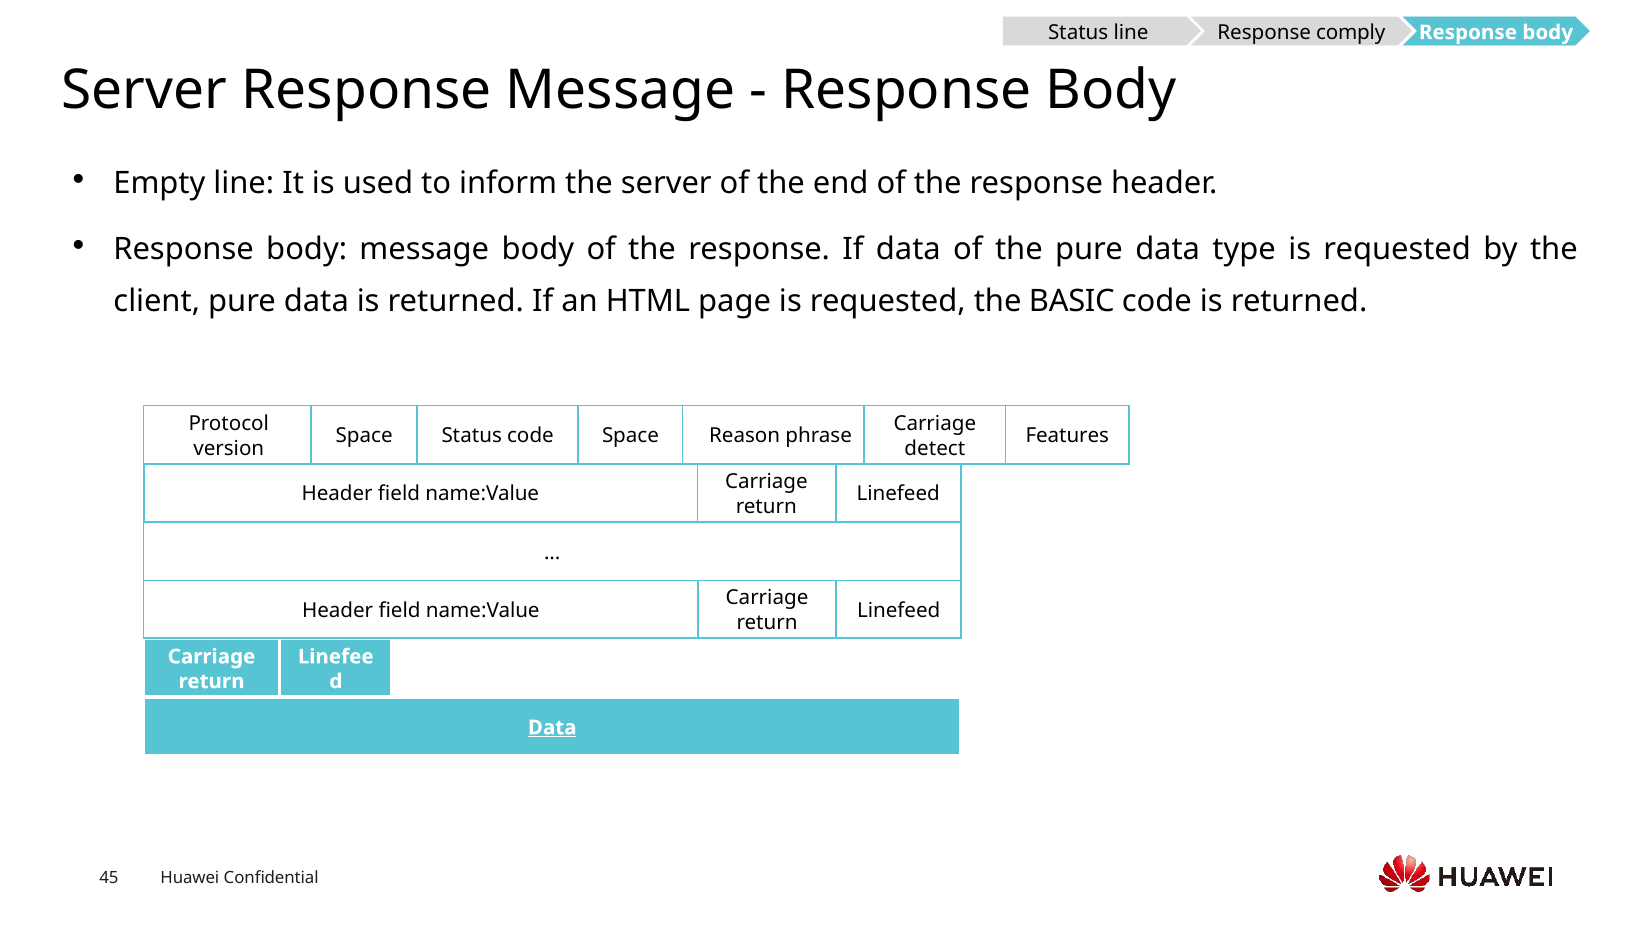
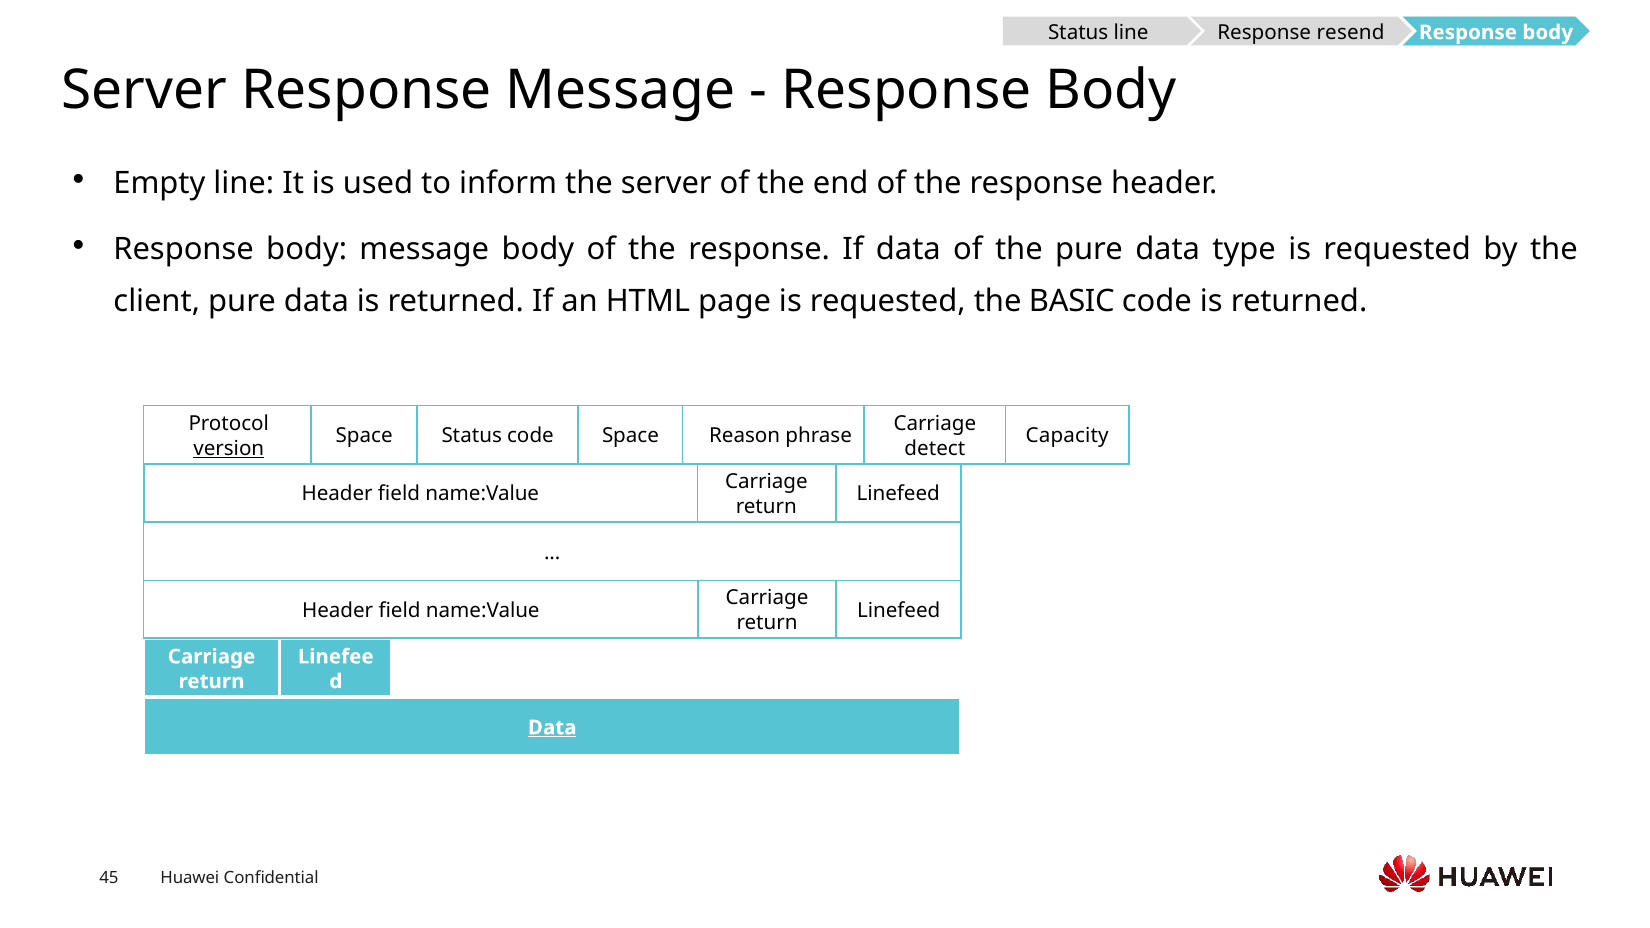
comply: comply -> resend (1351, 32)
Features: Features -> Capacity (1067, 436)
version underline: none -> present (229, 448)
